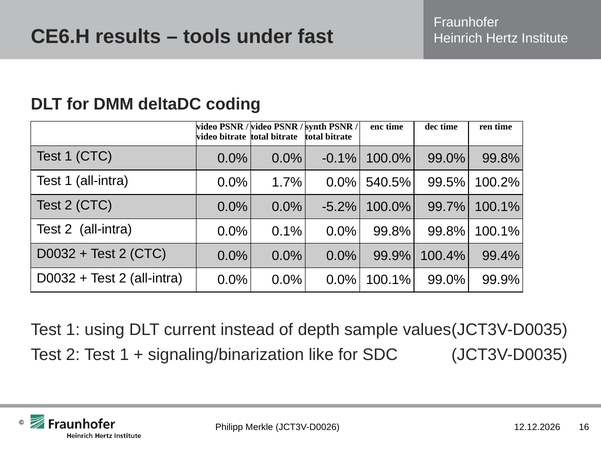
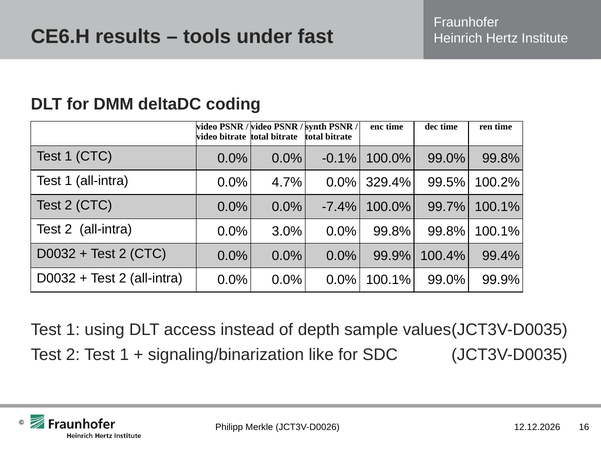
1.7%: 1.7% -> 4.7% (287, 182)
540.5%: 540.5% -> 329.4% (388, 182)
-5.2%: -5.2% -> -7.4% (339, 207)
0.1%: 0.1% -> 3.0% (287, 231)
current: current -> access (190, 330)
